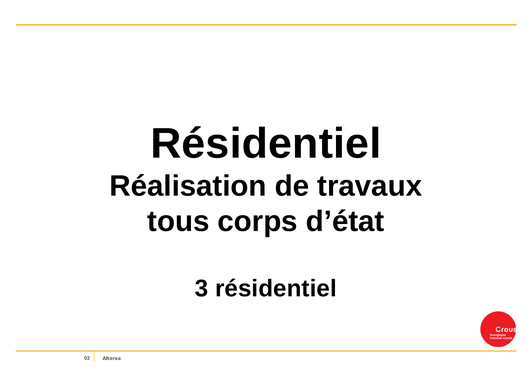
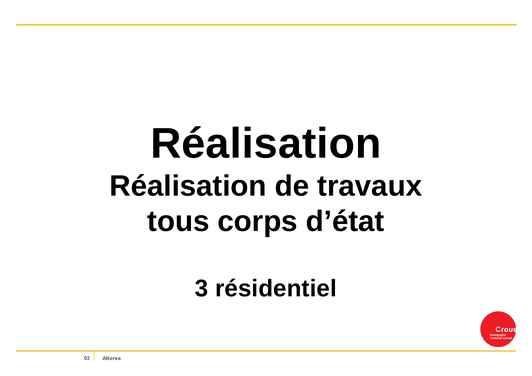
Résidentiel: Résidentiel -> Réalisation (266, 144)
